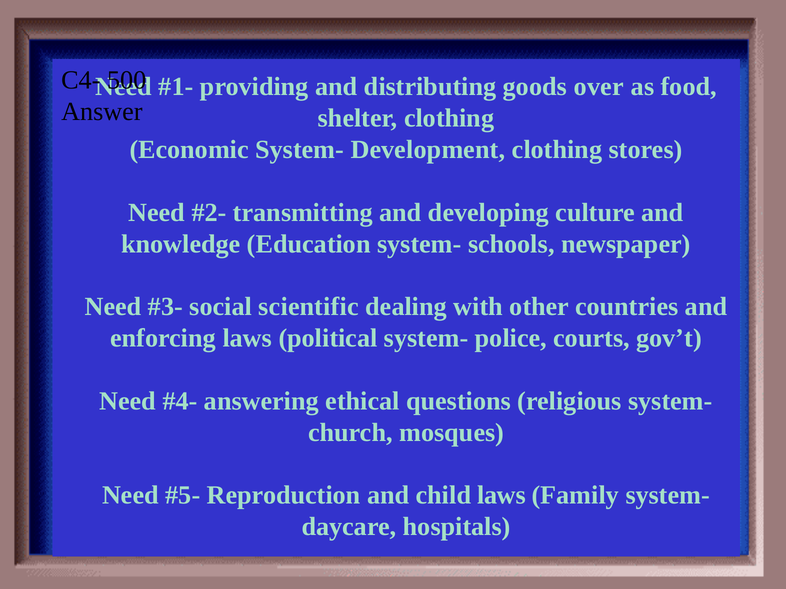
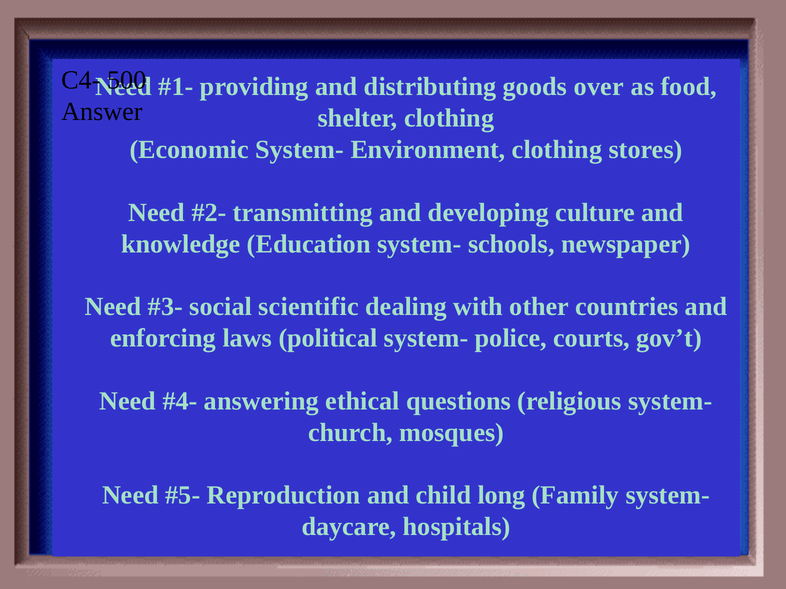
Development: Development -> Environment (428, 150)
child laws: laws -> long (501, 496)
